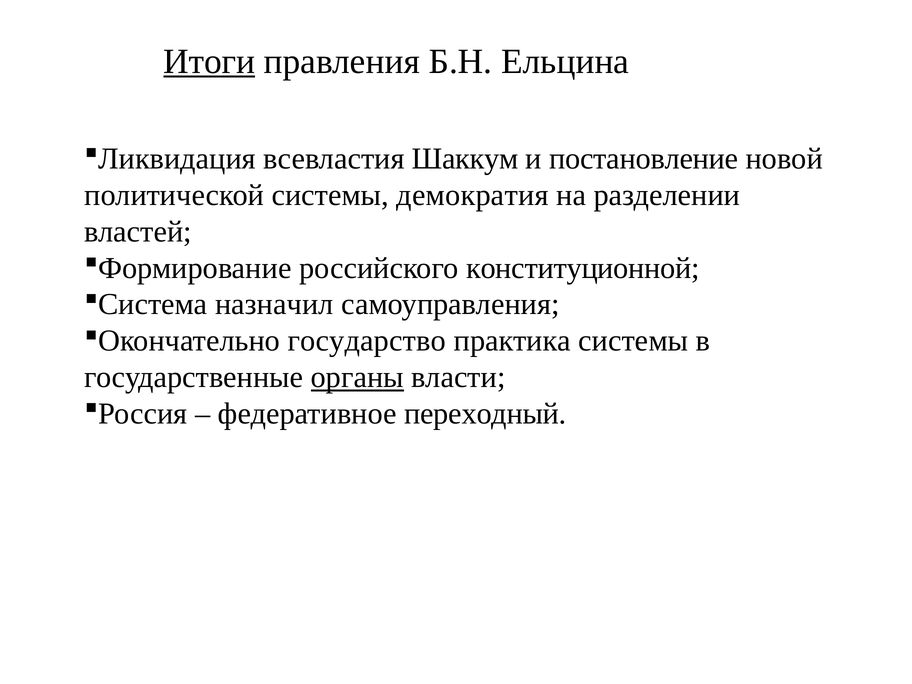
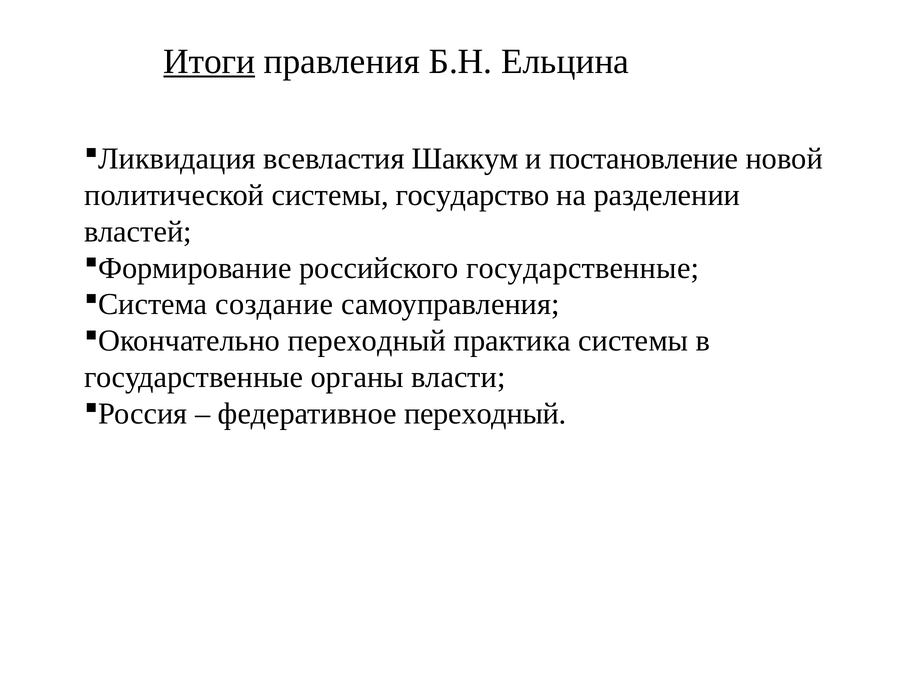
демократия: демократия -> государство (473, 195)
российского конституционной: конституционной -> государственные (583, 268)
назначил: назначил -> создание (274, 304)
государство: государство -> переходный (367, 341)
органы underline: present -> none (357, 377)
